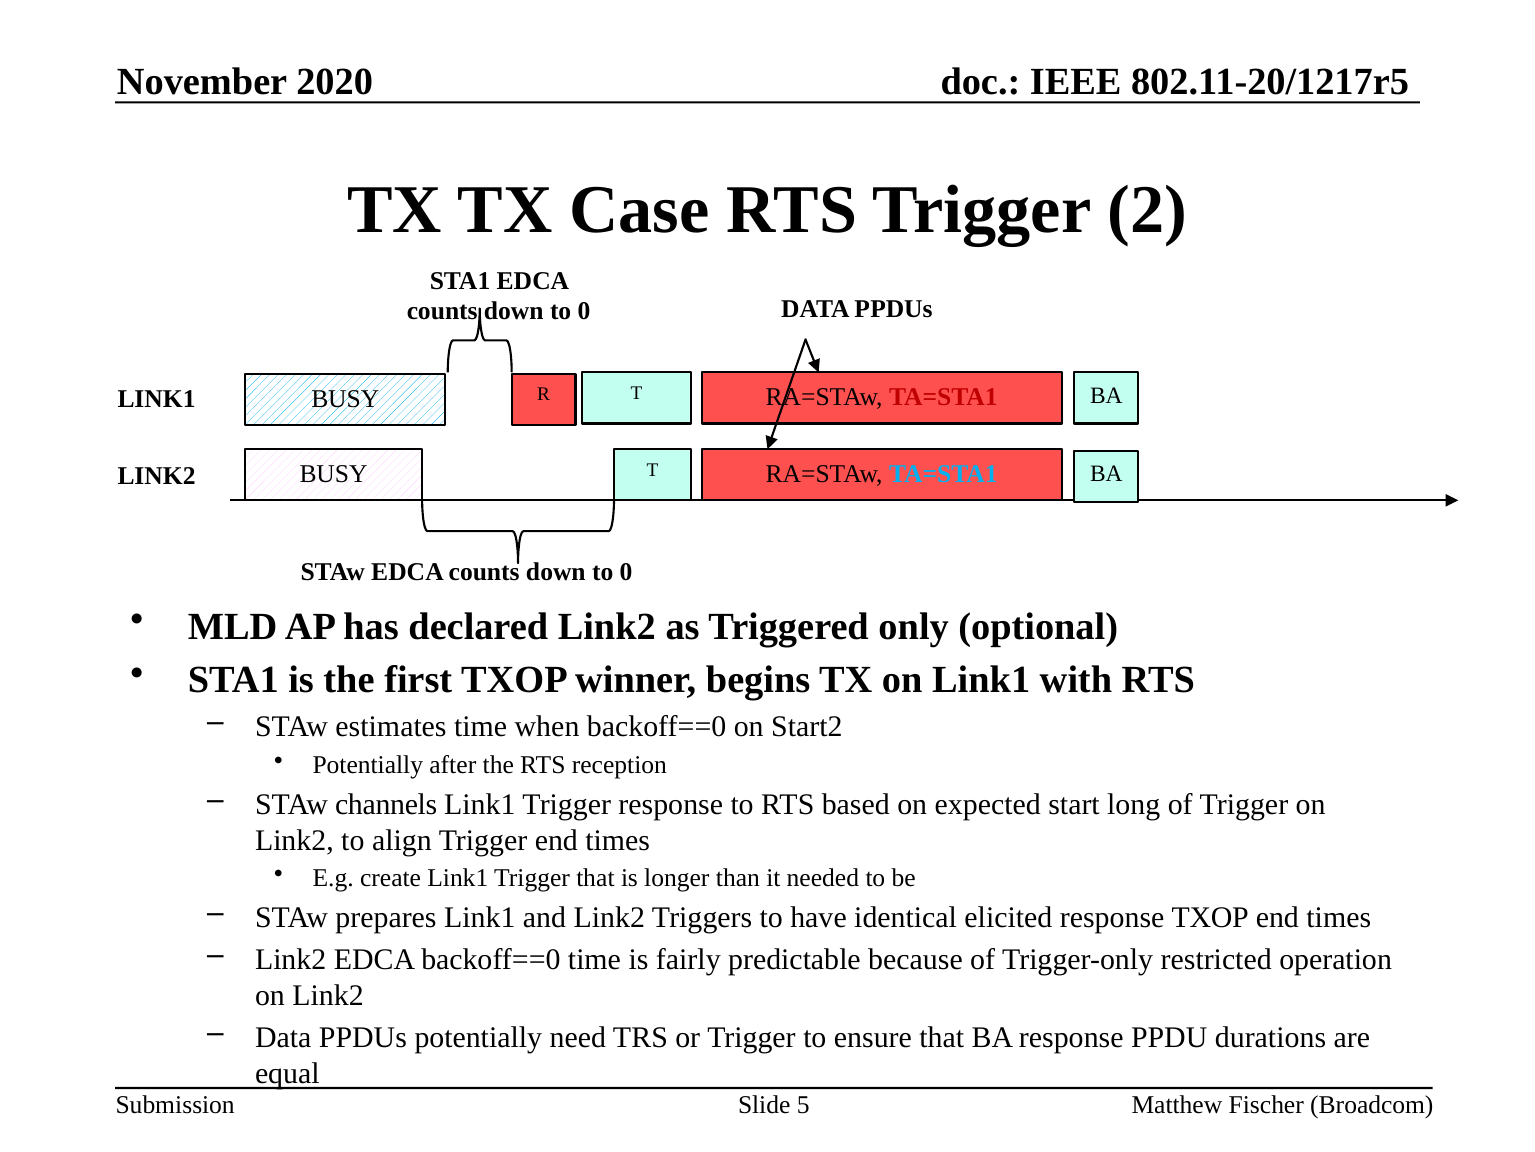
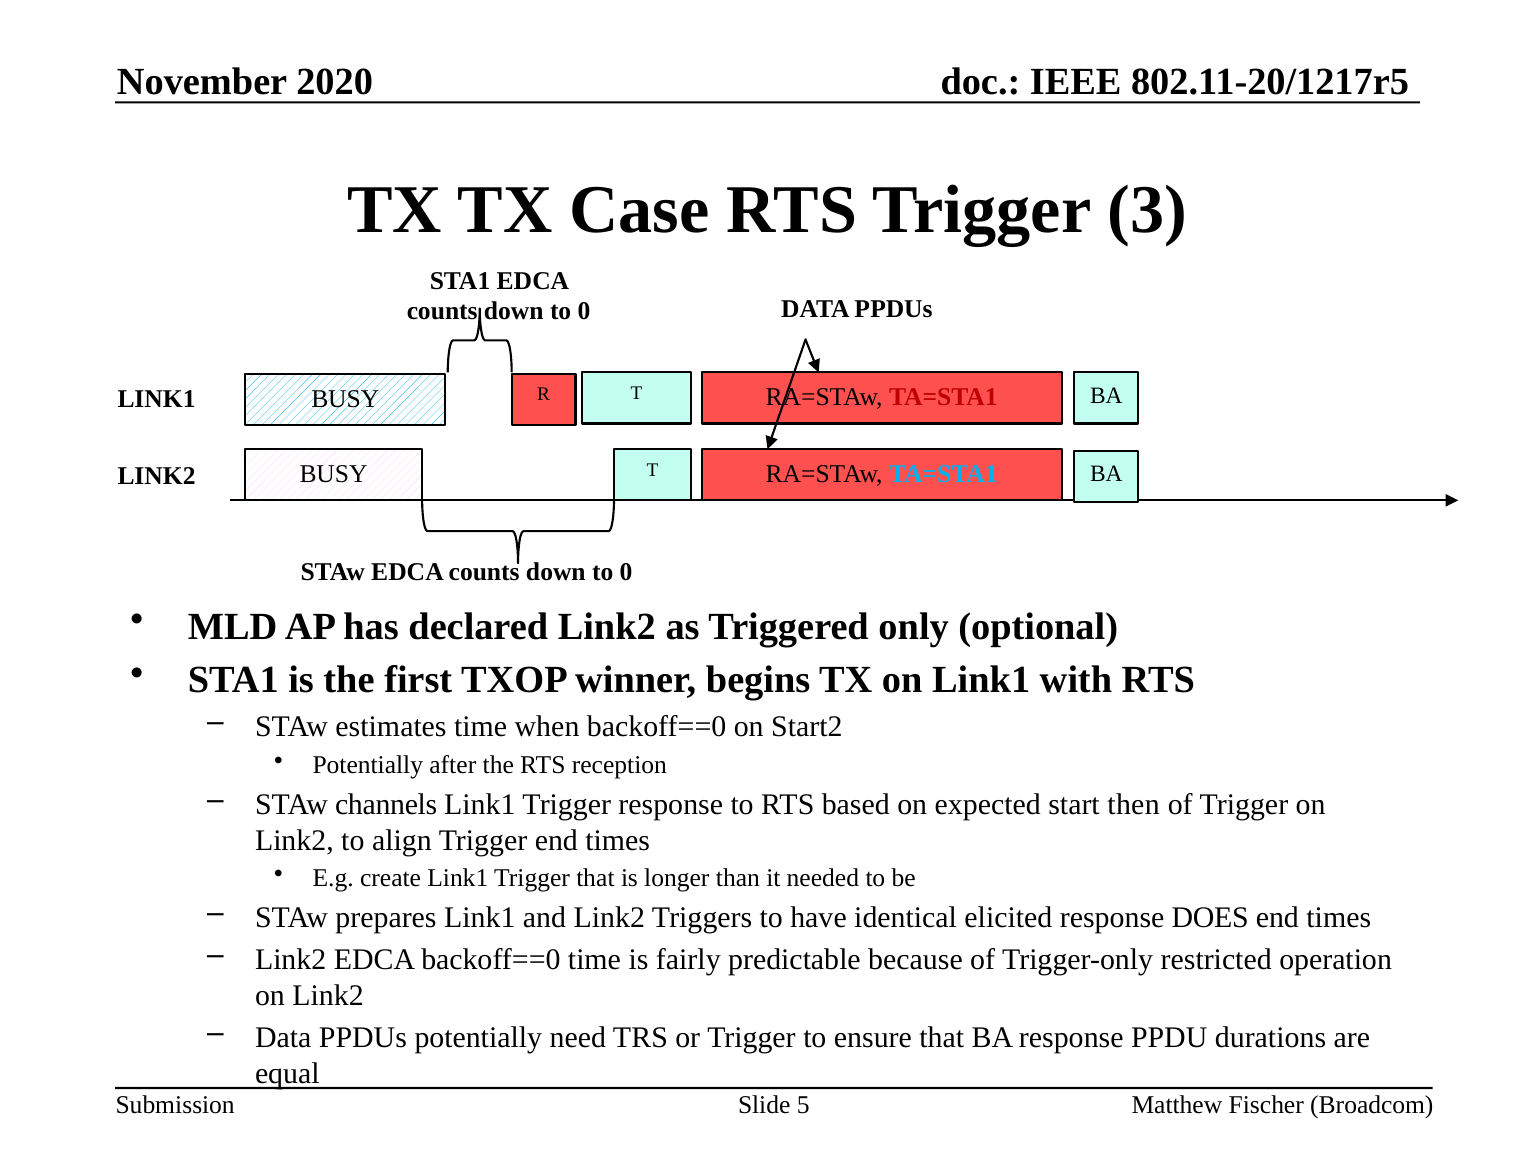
2: 2 -> 3 (1147, 209)
long: long -> then (1134, 804)
response TXOP: TXOP -> DOES (1210, 917)
